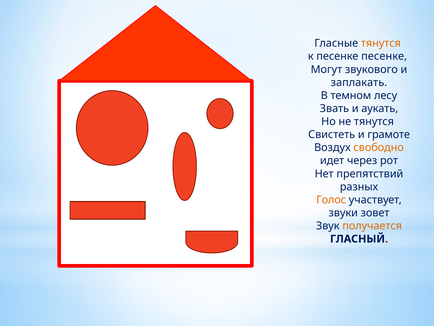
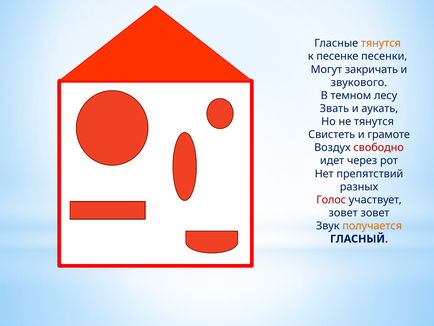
песенке песенке: песенке -> песенки (384, 56)
звукового: звукового -> закричать (371, 69)
заплакать: заплакать -> звукового (359, 82)
свободно colour: orange -> red (379, 147)
Голос colour: orange -> red (331, 200)
звуки: звуки -> зовет (343, 213)
